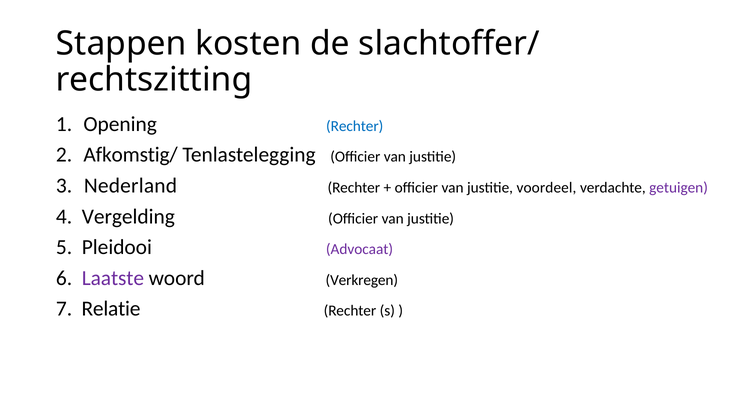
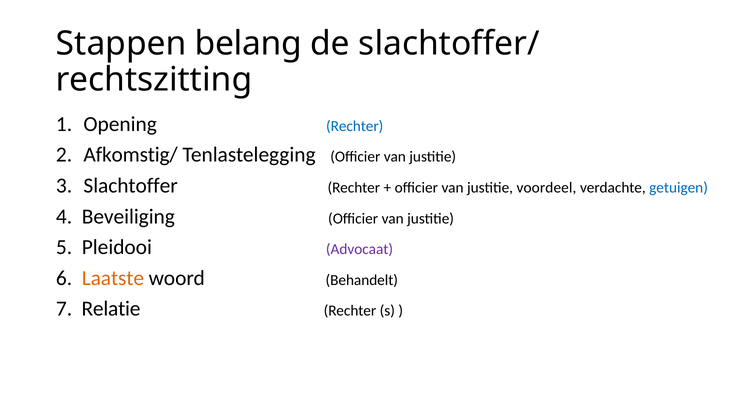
kosten: kosten -> belang (248, 43)
Nederland: Nederland -> Slachtoffer (131, 186)
getuigen colour: purple -> blue (679, 188)
Vergelding: Vergelding -> Beveiliging (128, 216)
Laatste colour: purple -> orange (113, 278)
Verkregen: Verkregen -> Behandelt (362, 280)
